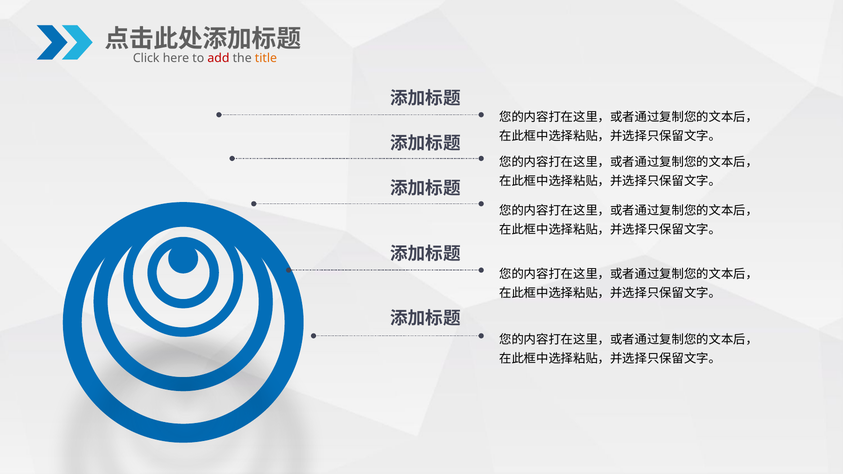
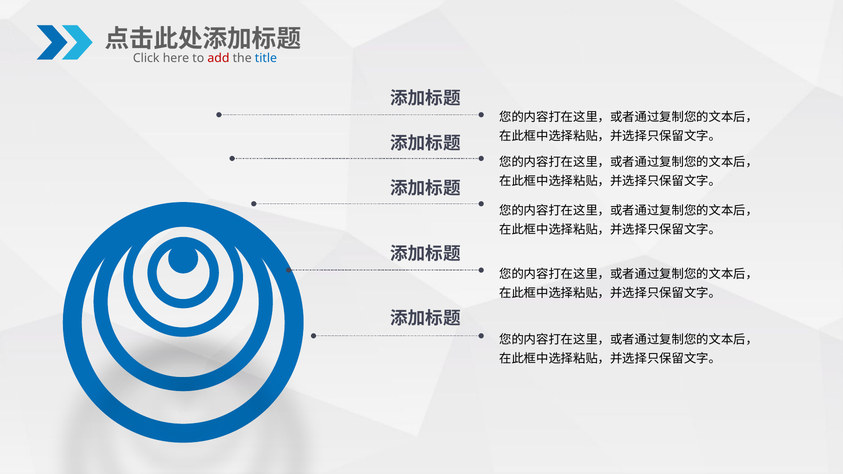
title colour: orange -> blue (266, 58)
